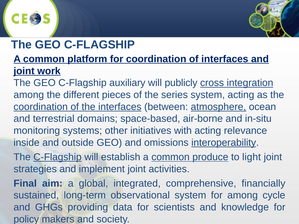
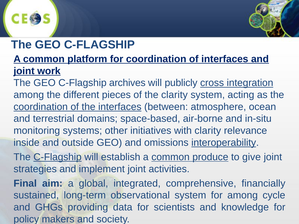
auxiliary: auxiliary -> archives (127, 83)
the series: series -> clarity (174, 95)
atmosphere underline: present -> none (218, 107)
with acting: acting -> clarity (208, 131)
light: light -> give (252, 157)
